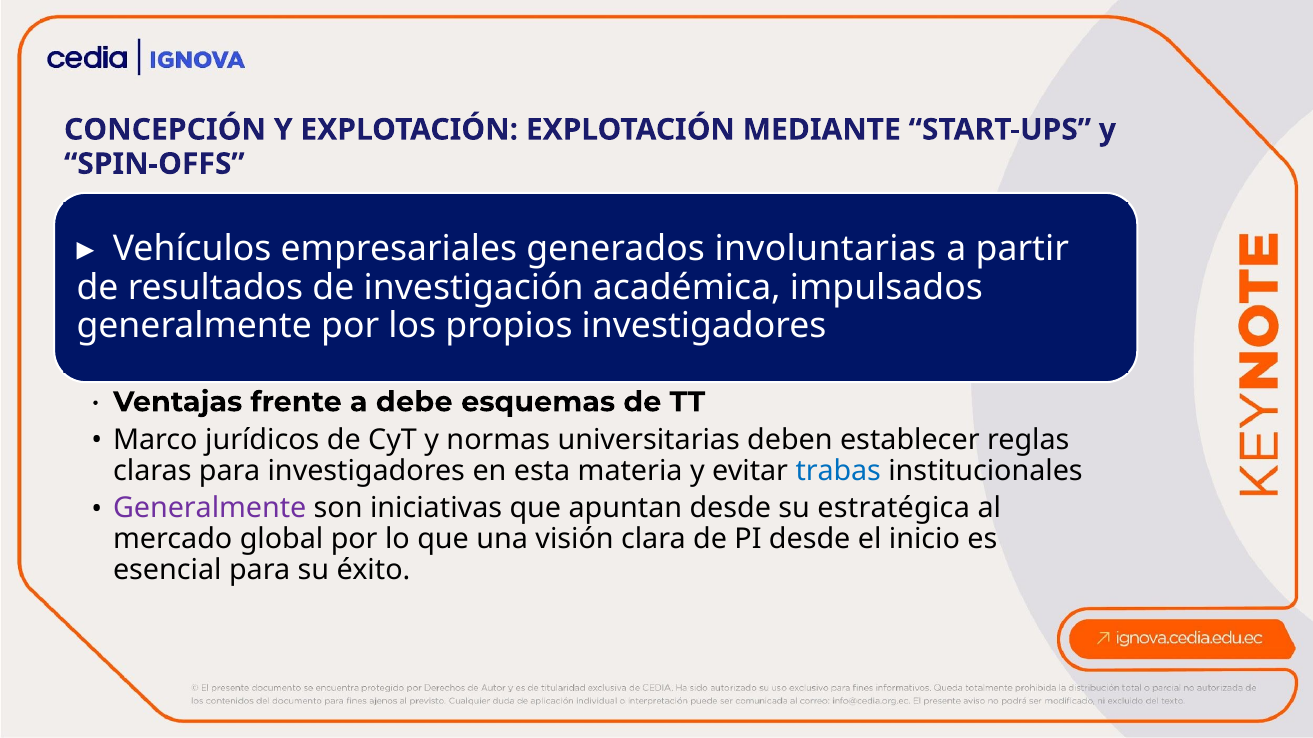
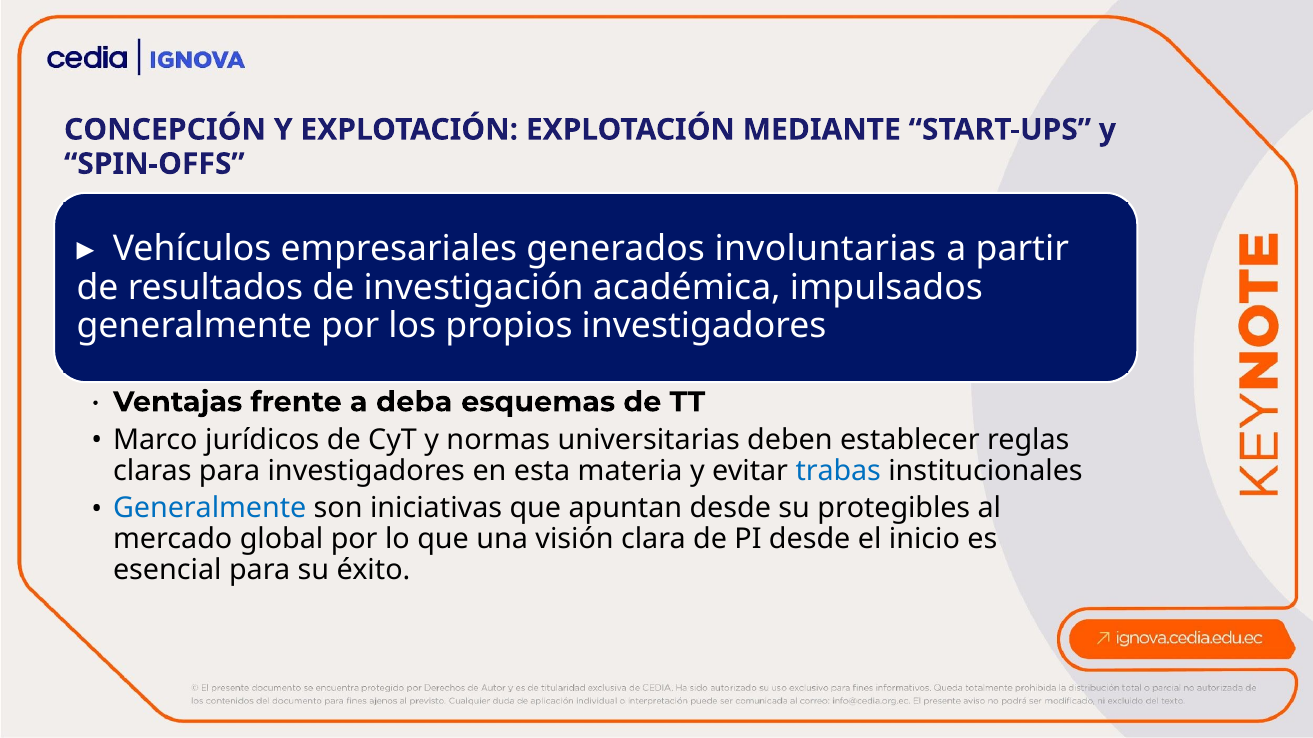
debe: debe -> deba (414, 402)
Generalmente colour: purple -> blue (210, 509)
estratégica: estratégica -> protegibles (894, 509)
